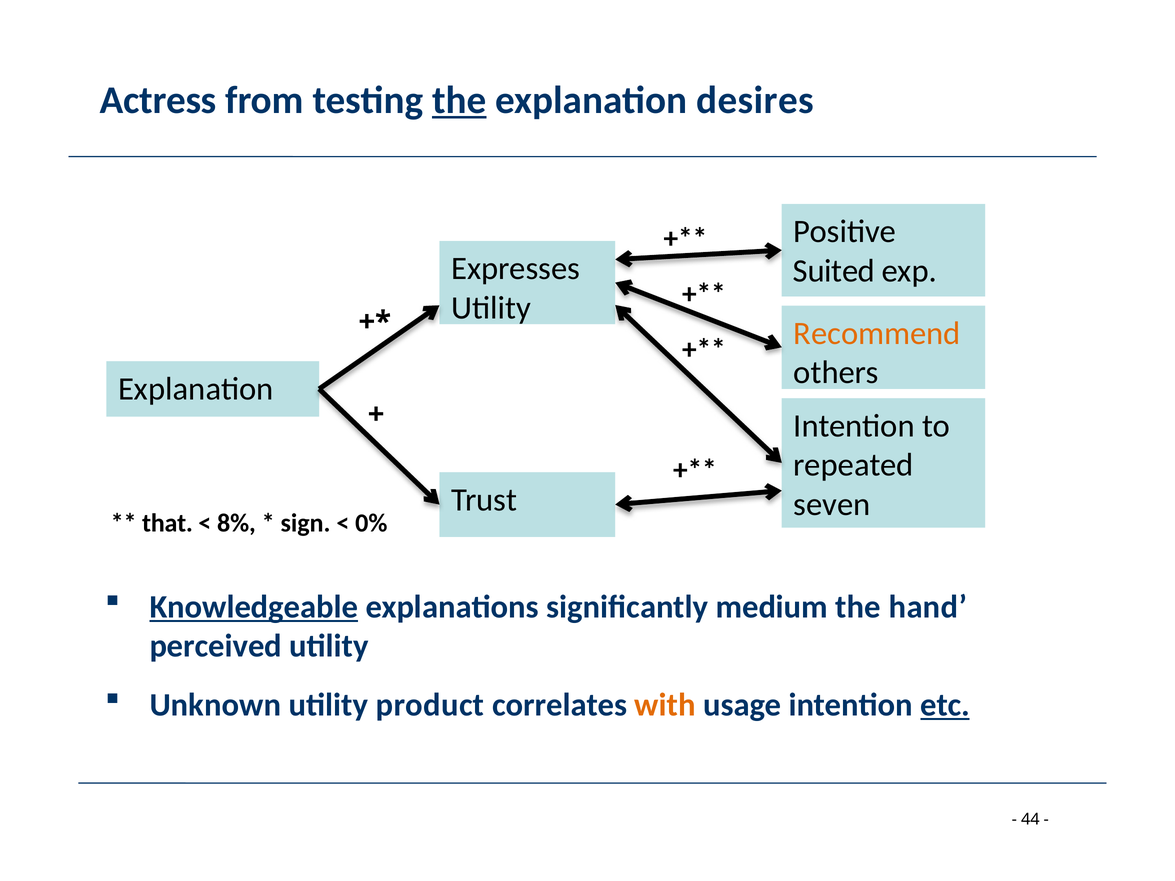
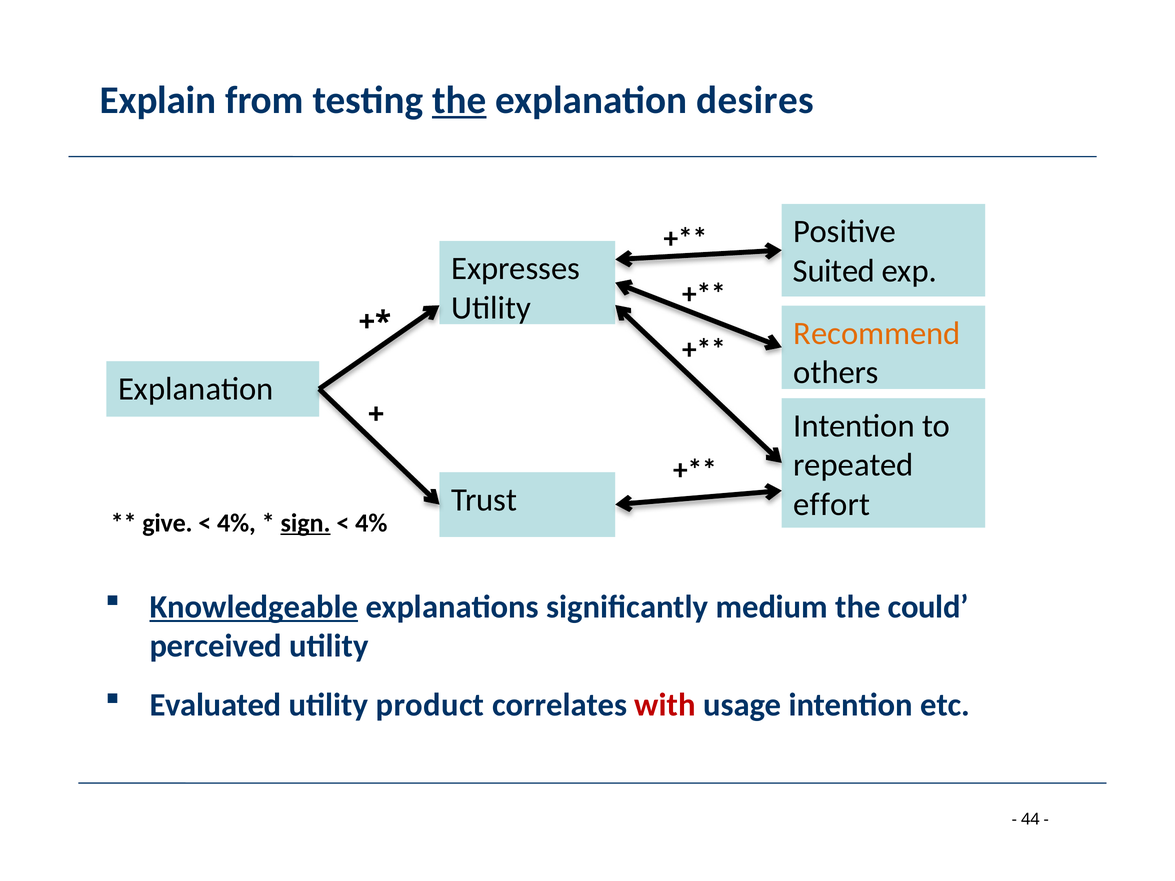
Actress: Actress -> Explain (158, 100)
seven: seven -> effort (832, 504)
that: that -> give (167, 523)
8%: 8% -> 4% (236, 523)
sign underline: none -> present (306, 523)
0%: 0% -> 4% (371, 523)
hand: hand -> could (928, 607)
Unknown: Unknown -> Evaluated (216, 705)
with colour: orange -> red (665, 705)
etc underline: present -> none (945, 705)
